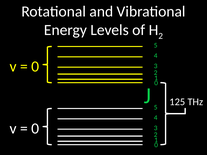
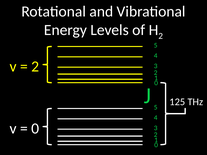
0: 0 -> 2 (35, 67)
